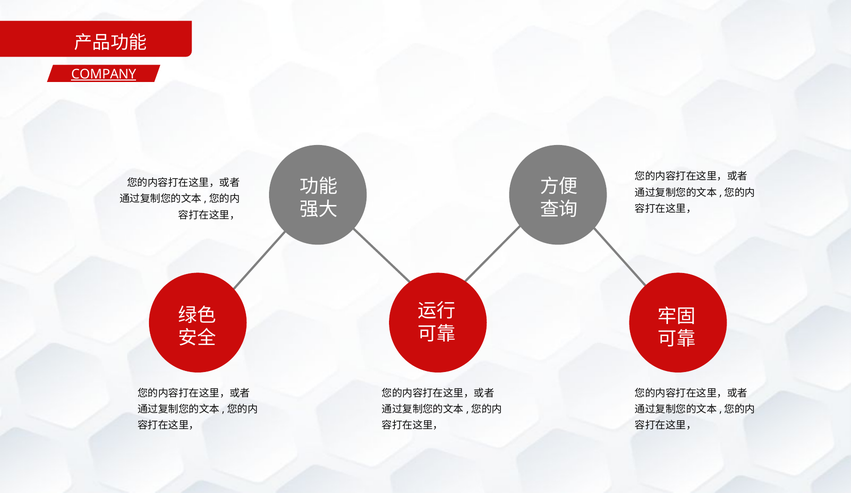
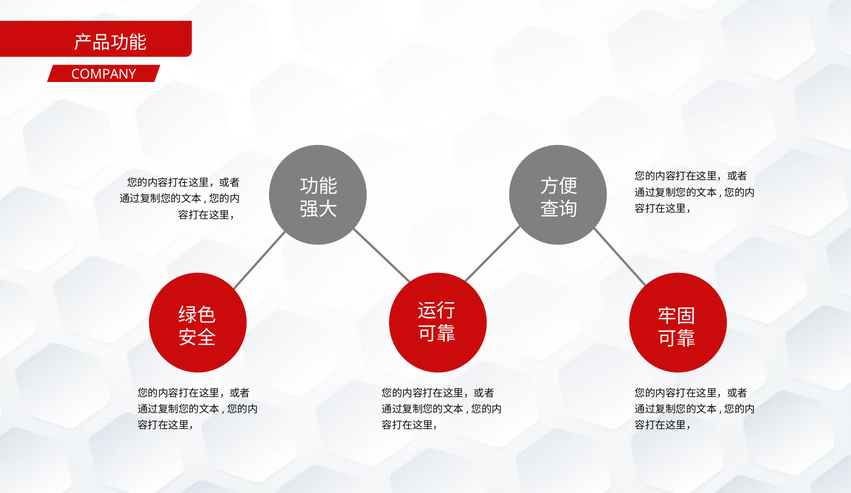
COMPANY underline: present -> none (104, 74)
